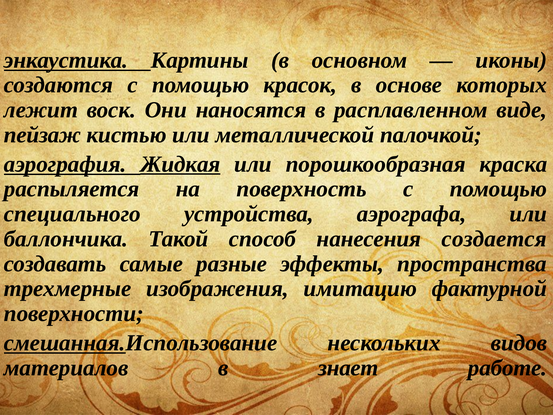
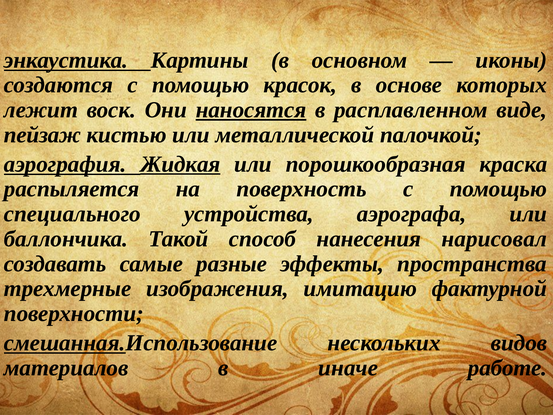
наносятся underline: none -> present (251, 110)
создается: создается -> нарисовал (494, 239)
знает: знает -> иначе (348, 368)
